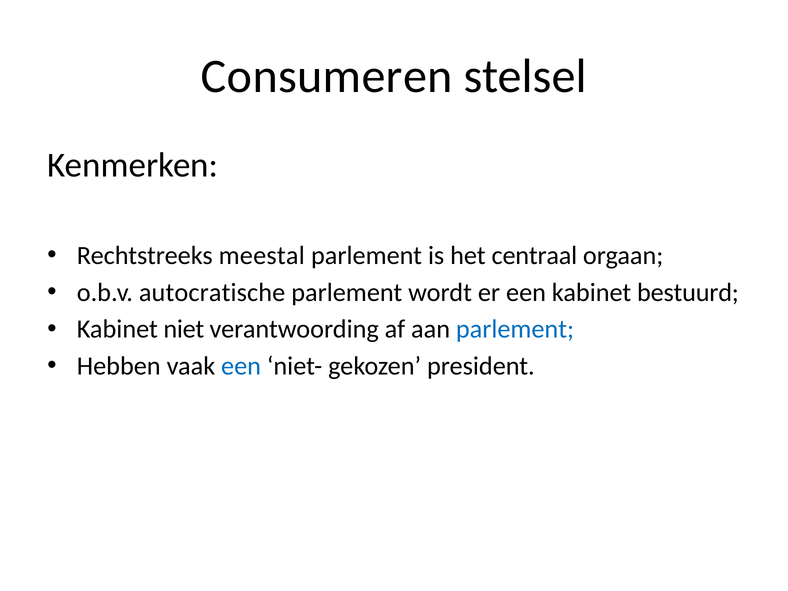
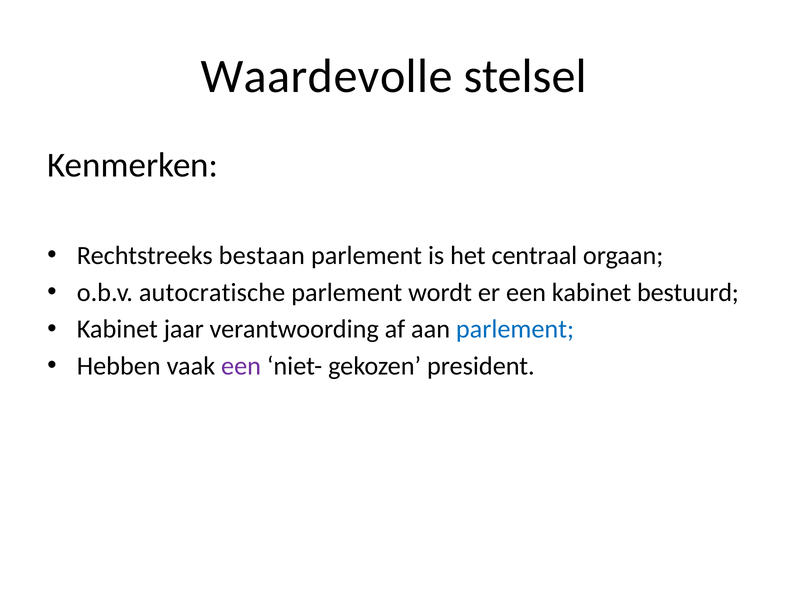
Consumeren: Consumeren -> Waardevolle (327, 76)
meestal: meestal -> bestaan (262, 256)
niet: niet -> jaar (184, 329)
een colour: blue -> purple (241, 366)
